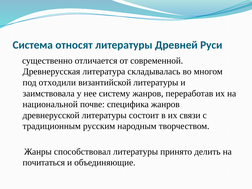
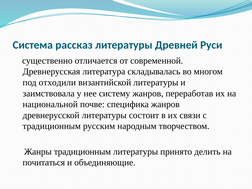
относят: относят -> рассказ (74, 45)
Жанры способствовал: способствовал -> традиционным (82, 152)
